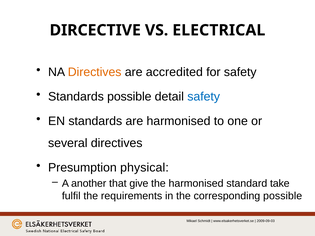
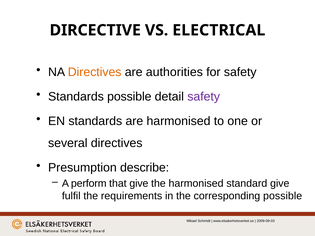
accredited: accredited -> authorities (174, 72)
safety colour: blue -> purple (204, 97)
physical: physical -> describe (145, 168)
another: another -> perform (89, 184)
standard take: take -> give (280, 184)
